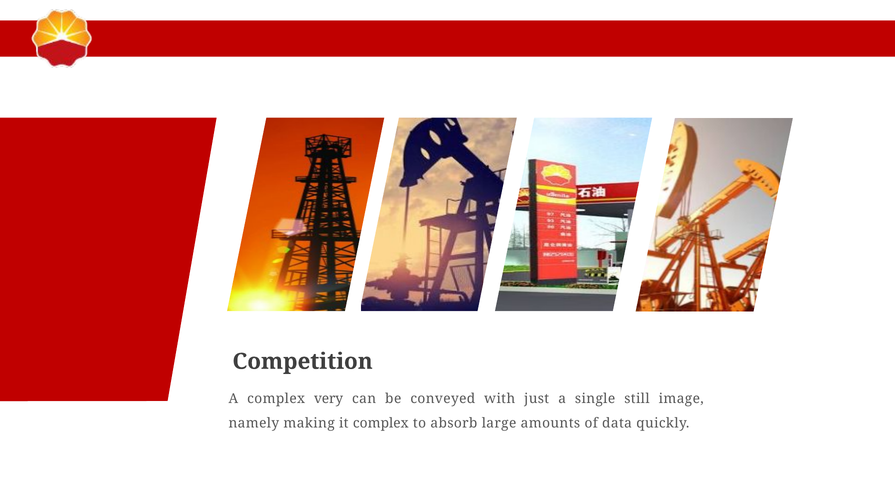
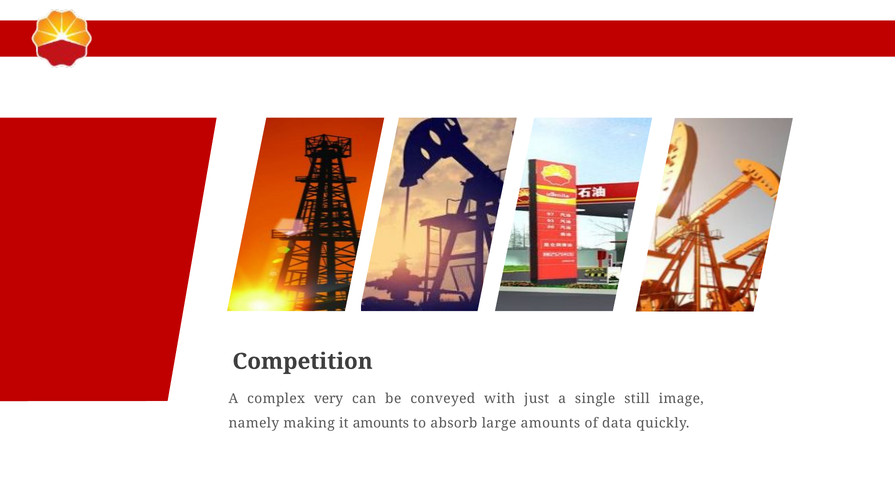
it complex: complex -> amounts (381, 424)
